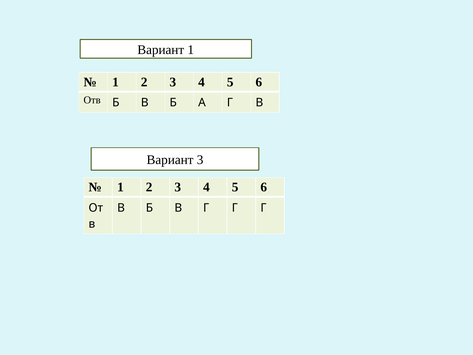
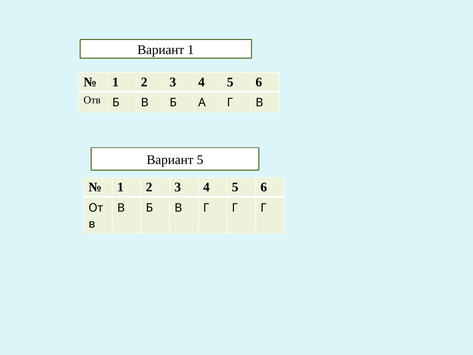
Вариант 3: 3 -> 5 (200, 160)
